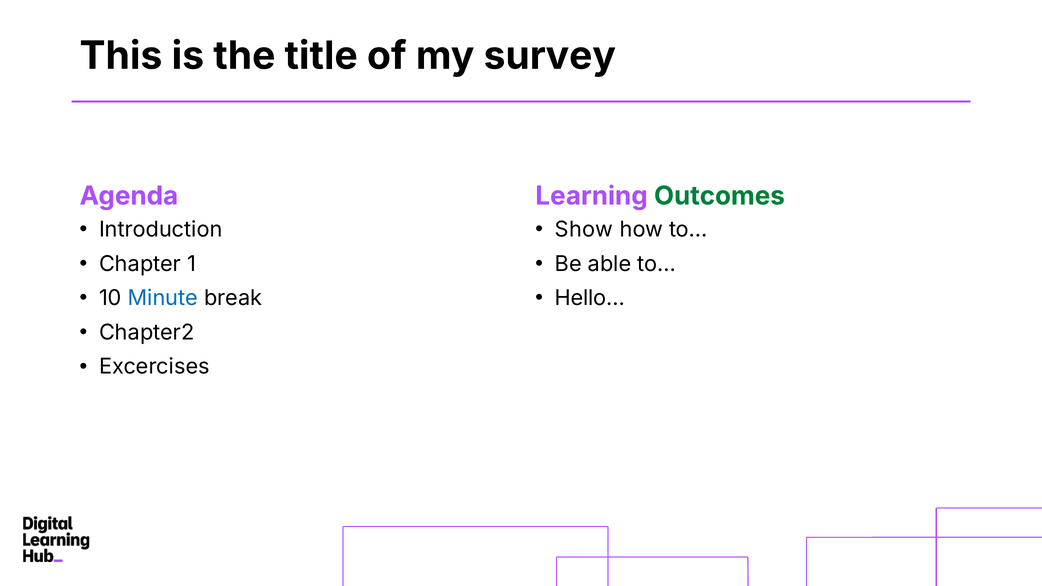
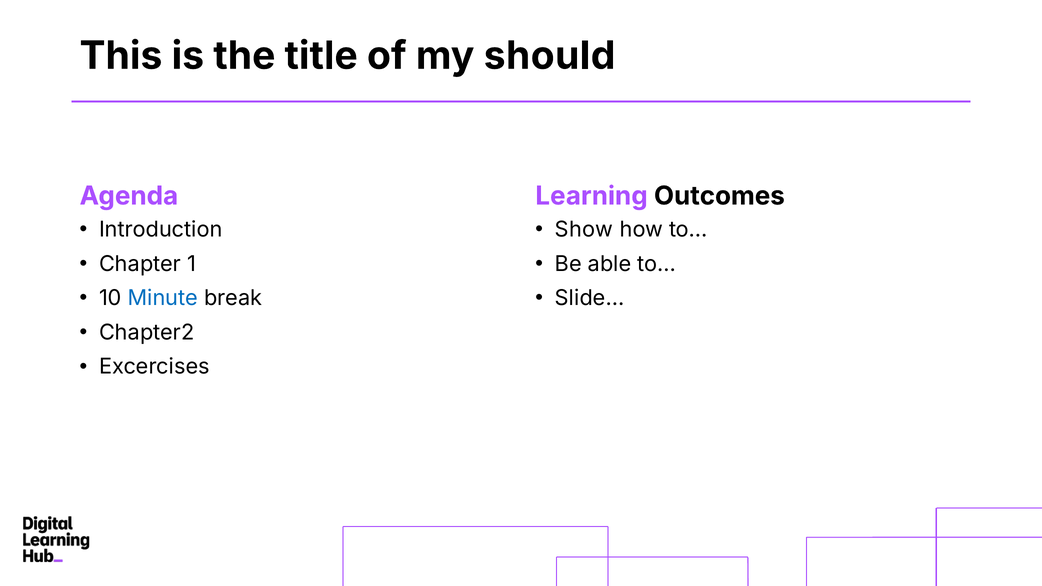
survey: survey -> should (550, 56)
Outcomes colour: green -> black (719, 196)
Hello…: Hello… -> Slide… (590, 298)
